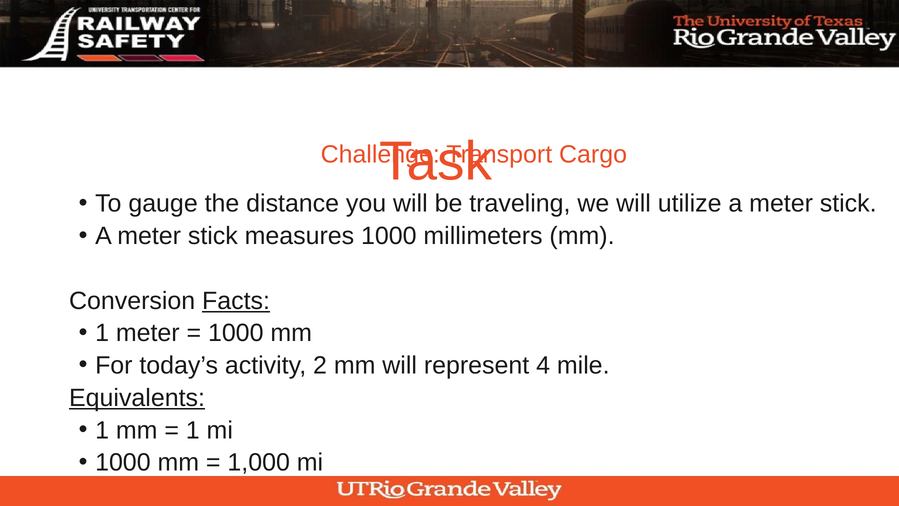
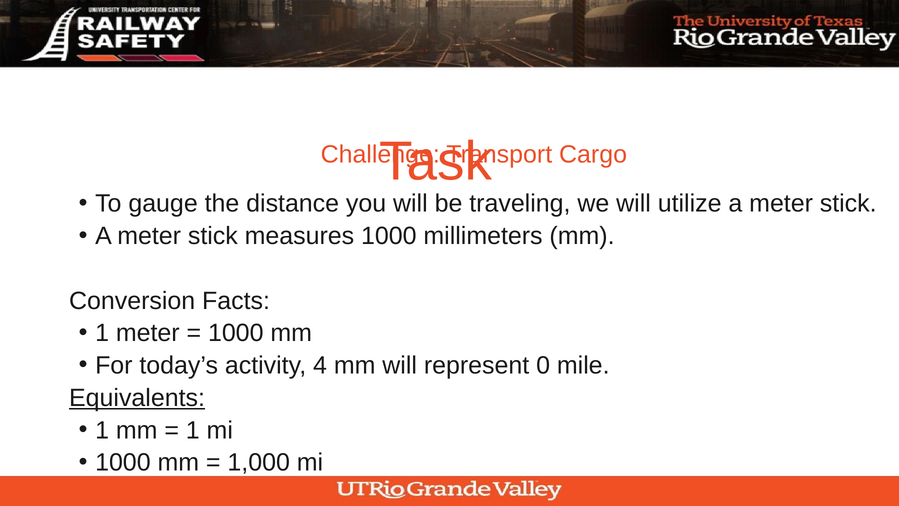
Facts underline: present -> none (236, 301)
2: 2 -> 4 (320, 365)
4: 4 -> 0 (543, 365)
